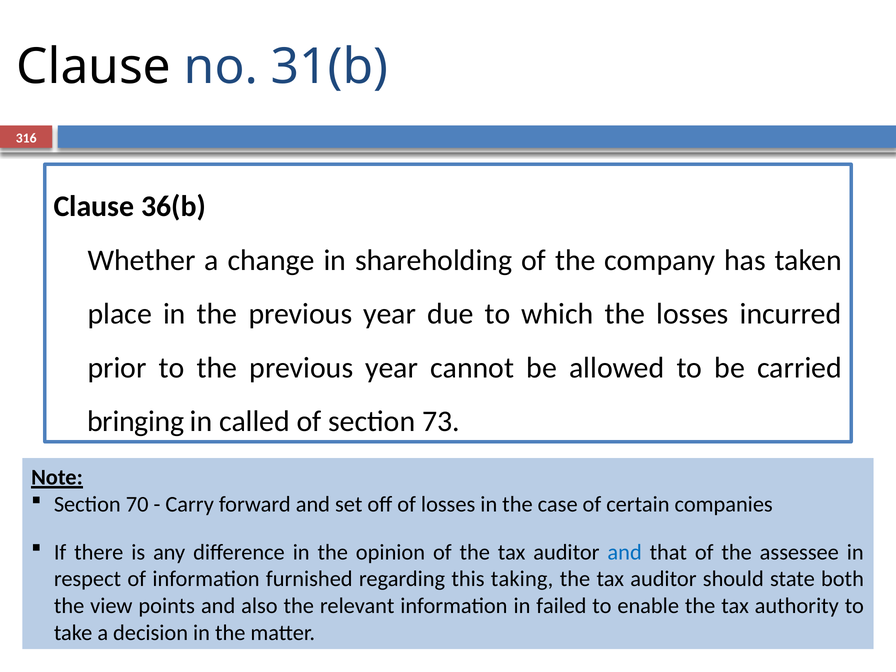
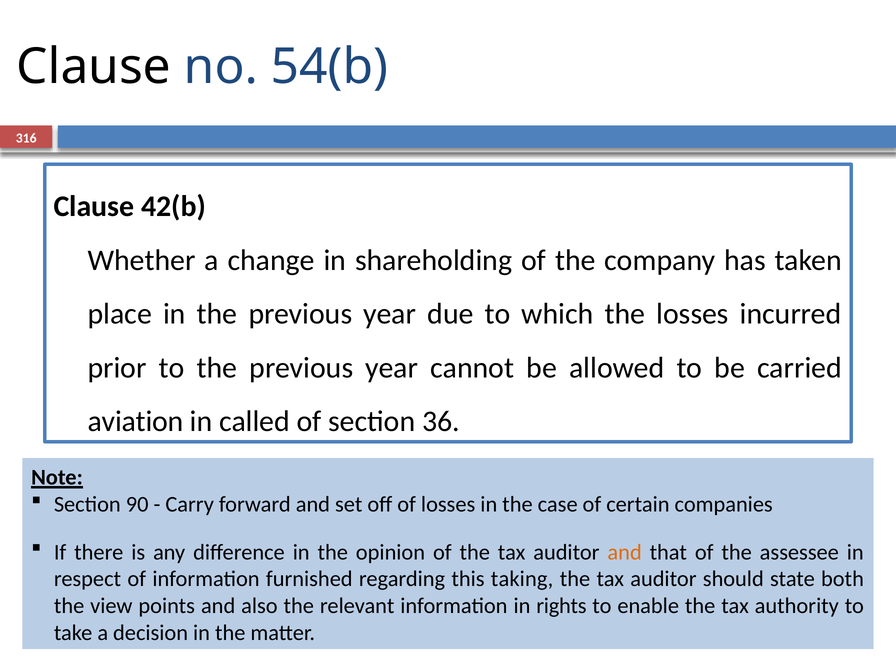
31(b: 31(b -> 54(b (329, 67)
36(b: 36(b -> 42(b (174, 207)
bringing: bringing -> aviation (136, 422)
73: 73 -> 36 (441, 422)
70: 70 -> 90 (137, 504)
and colour: blue -> orange (625, 552)
failed: failed -> rights (561, 606)
